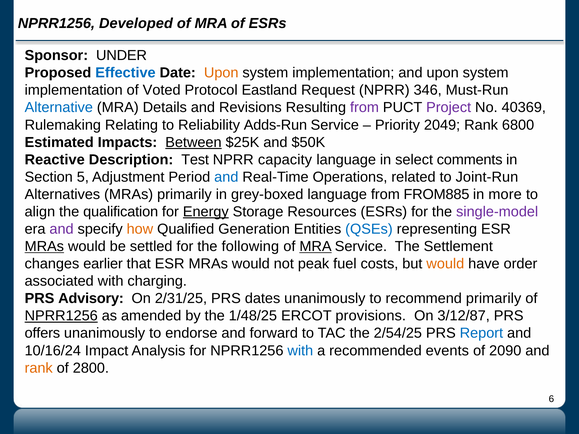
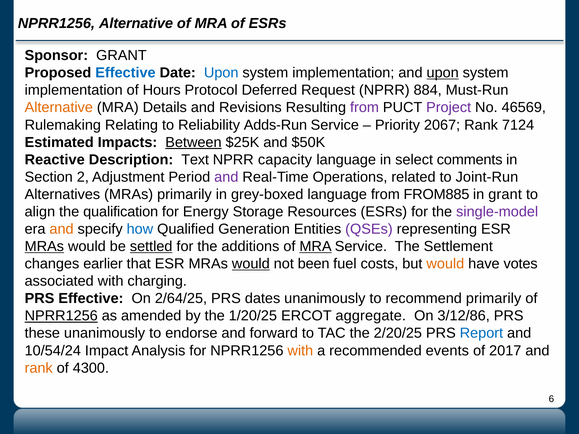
NPRR1256 Developed: Developed -> Alternative (136, 24)
Sponsor UNDER: UNDER -> GRANT (121, 55)
Upon colour: orange -> blue (221, 73)
upon underline: none -> present (443, 73)
Voted: Voted -> Hours (162, 90)
Eastland: Eastland -> Deferred (269, 90)
346: 346 -> 884 (428, 90)
Alternative colour: blue -> orange (59, 108)
40369: 40369 -> 46569 (524, 108)
2049: 2049 -> 2067 (442, 125)
6800: 6800 -> 7124 (518, 125)
Test: Test -> Text (195, 160)
5: 5 -> 2 (83, 177)
and colour: blue -> purple (226, 177)
in more: more -> grant (505, 194)
Energy underline: present -> none (206, 212)
and colour: purple -> orange (62, 229)
how colour: orange -> blue (140, 229)
QSEs colour: blue -> purple (369, 229)
settled underline: none -> present (151, 247)
following: following -> additions (250, 247)
would underline: none -> present (251, 264)
peak: peak -> been (314, 264)
order: order -> votes (521, 264)
PRS Advisory: Advisory -> Effective (91, 299)
2/31/25: 2/31/25 -> 2/64/25 (181, 299)
1/48/25: 1/48/25 -> 1/20/25 (253, 316)
provisions: provisions -> aggregate (371, 316)
3/12/87: 3/12/87 -> 3/12/86 (464, 316)
offers: offers -> these (42, 333)
2/54/25: 2/54/25 -> 2/20/25 (398, 333)
10/16/24: 10/16/24 -> 10/54/24 (53, 351)
with colour: blue -> orange (300, 351)
2090: 2090 -> 2017 (505, 351)
2800: 2800 -> 4300 (91, 368)
